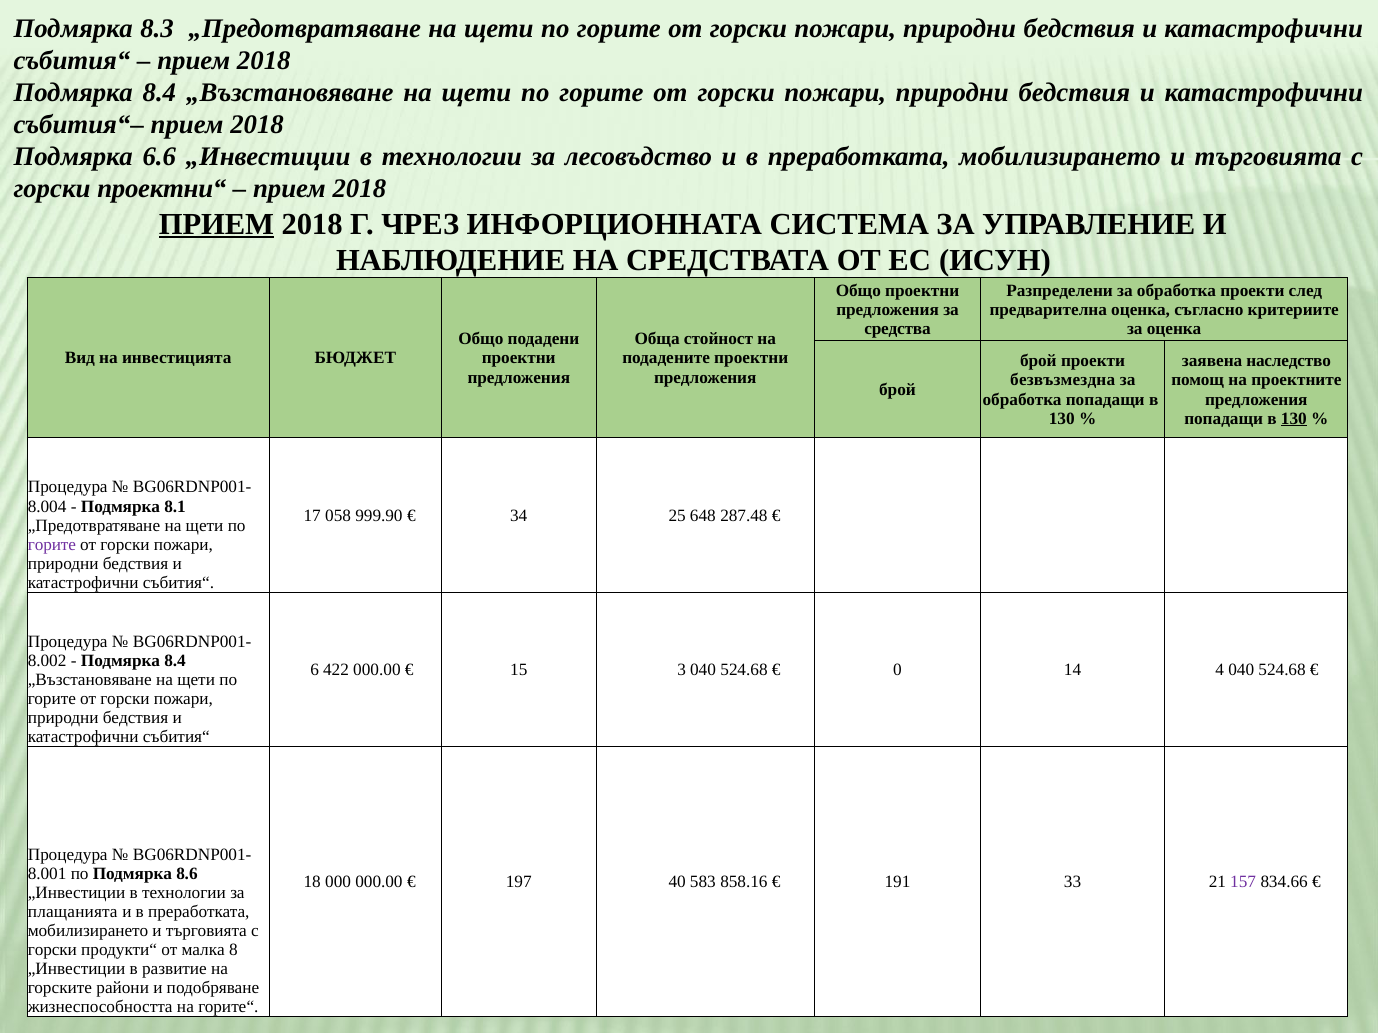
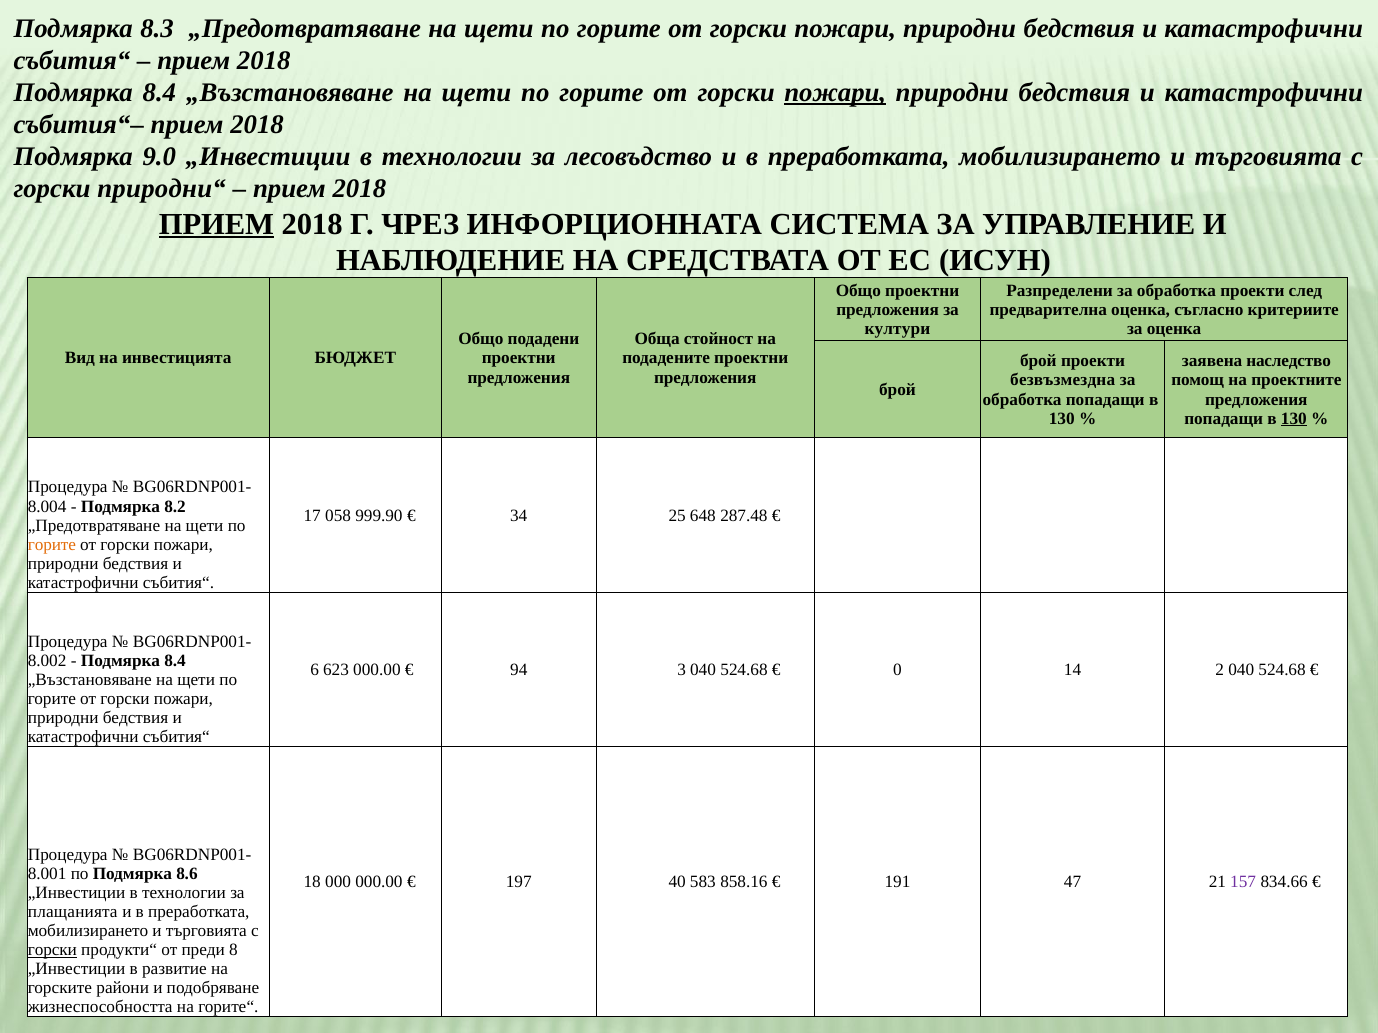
пожари underline: none -> present (835, 93)
6.6: 6.6 -> 9.0 (159, 157)
проектни“: проектни“ -> природни“ (162, 189)
средства: средства -> култури (897, 329)
8.1: 8.1 -> 8.2 (175, 507)
горите colour: purple -> orange (52, 545)
422: 422 -> 623 (336, 670)
15: 15 -> 94 (519, 670)
4: 4 -> 2 (1220, 670)
33: 33 -> 47 (1073, 883)
горски underline: none -> present (52, 950)
малка: малка -> преди (203, 950)
